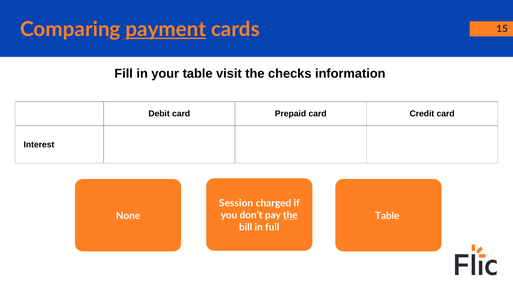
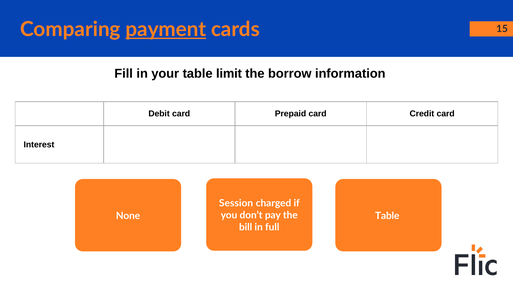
visit: visit -> limit (229, 74)
checks: checks -> borrow (290, 74)
the underline: present -> none (290, 216)
